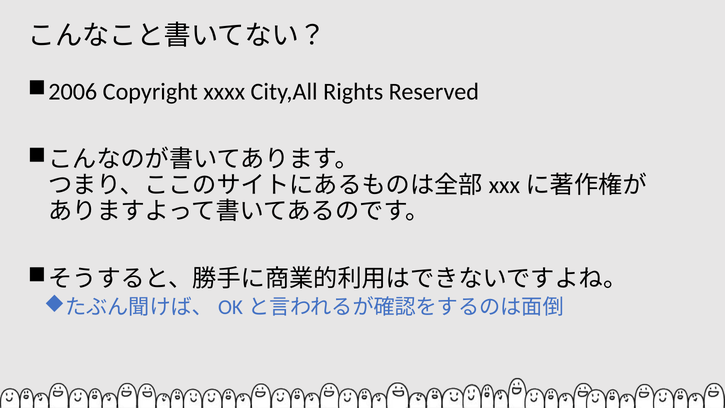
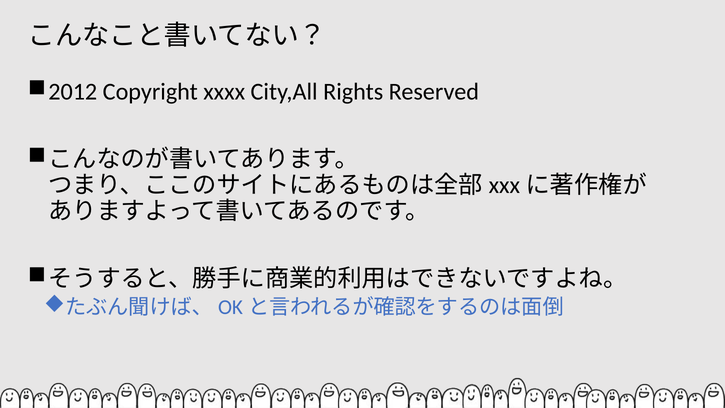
2006: 2006 -> 2012 (73, 92)
